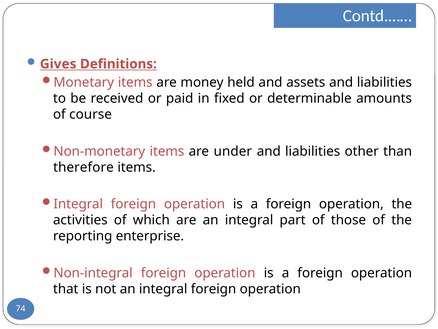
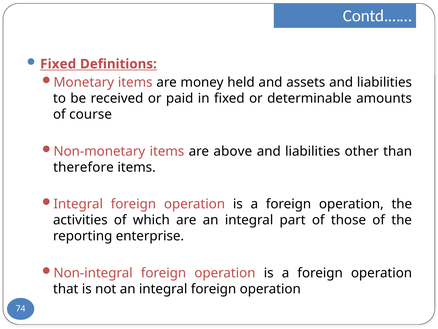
Gives: Gives -> Fixed (58, 64)
under: under -> above (233, 151)
